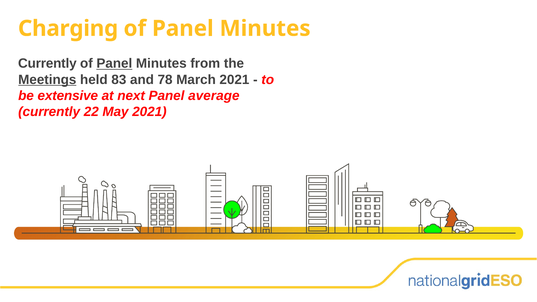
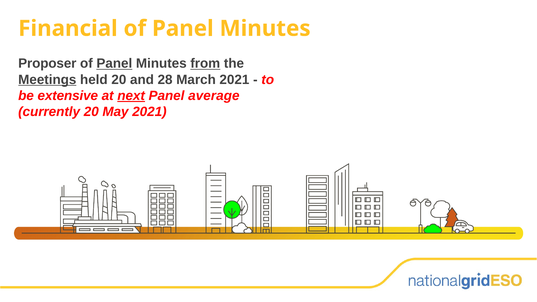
Charging: Charging -> Financial (68, 28)
Currently: Currently -> Proposer (47, 63)
from underline: none -> present (205, 63)
held 83: 83 -> 20 (119, 80)
78: 78 -> 28 (165, 80)
next underline: none -> present (131, 96)
currently 22: 22 -> 20 (91, 112)
